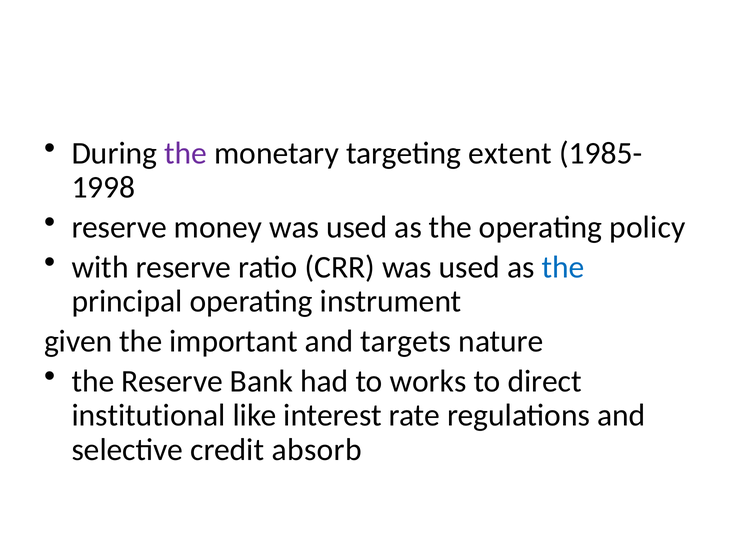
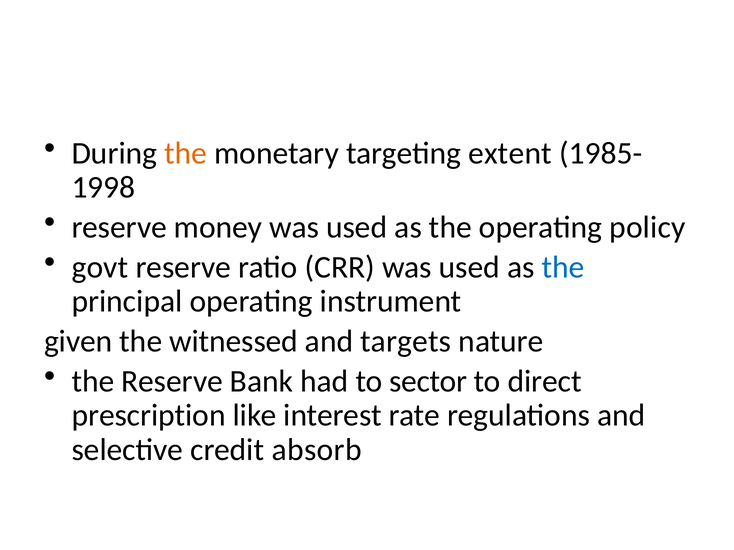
the colour: purple -> orange (186, 153)
with: with -> govt (100, 268)
important: important -> witnessed (234, 342)
works: works -> sector (428, 382)
institutional: institutional -> prescription (149, 416)
